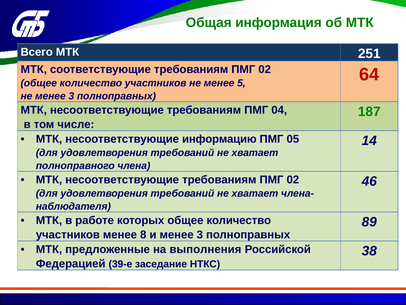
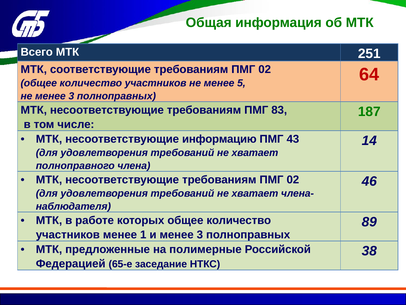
04: 04 -> 83 (279, 110)
05: 05 -> 43 (293, 139)
8: 8 -> 1 (143, 234)
выполнения: выполнения -> полимерные (205, 249)
39-е: 39-е -> 65-е (120, 264)
